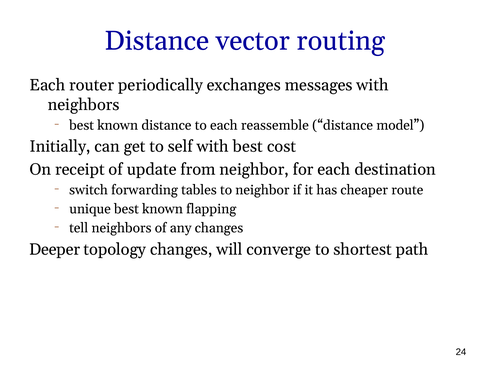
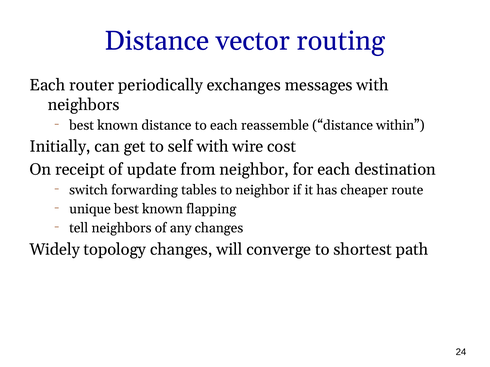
model: model -> within (400, 125)
with best: best -> wire (248, 147)
Deeper: Deeper -> Widely (55, 250)
